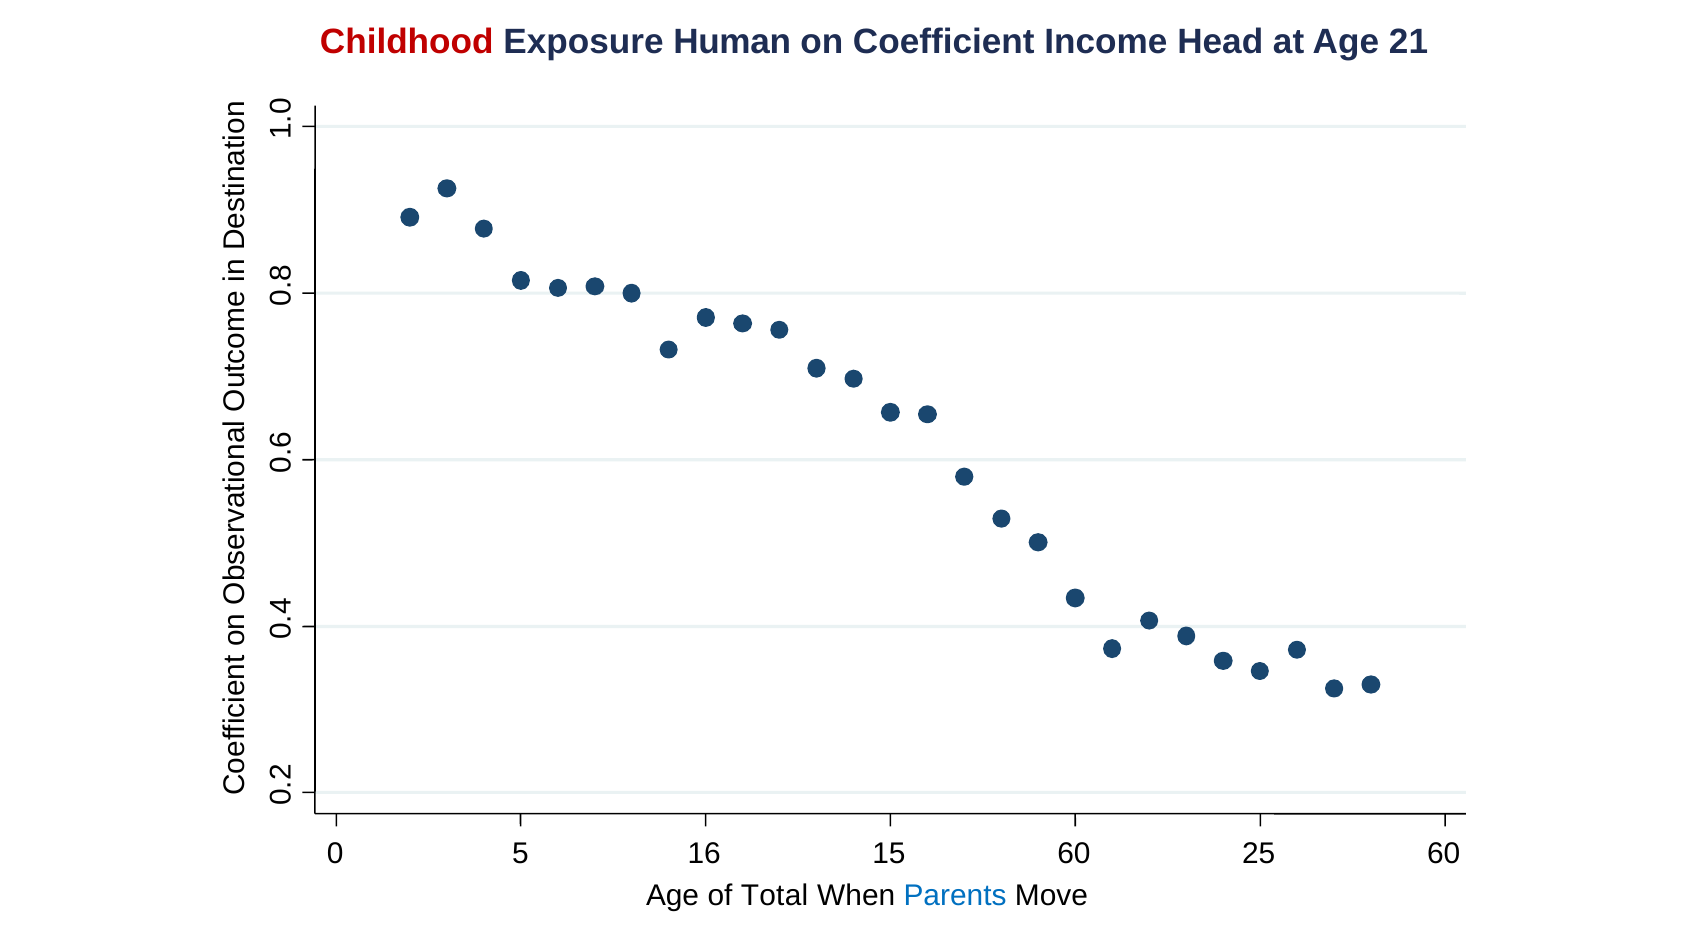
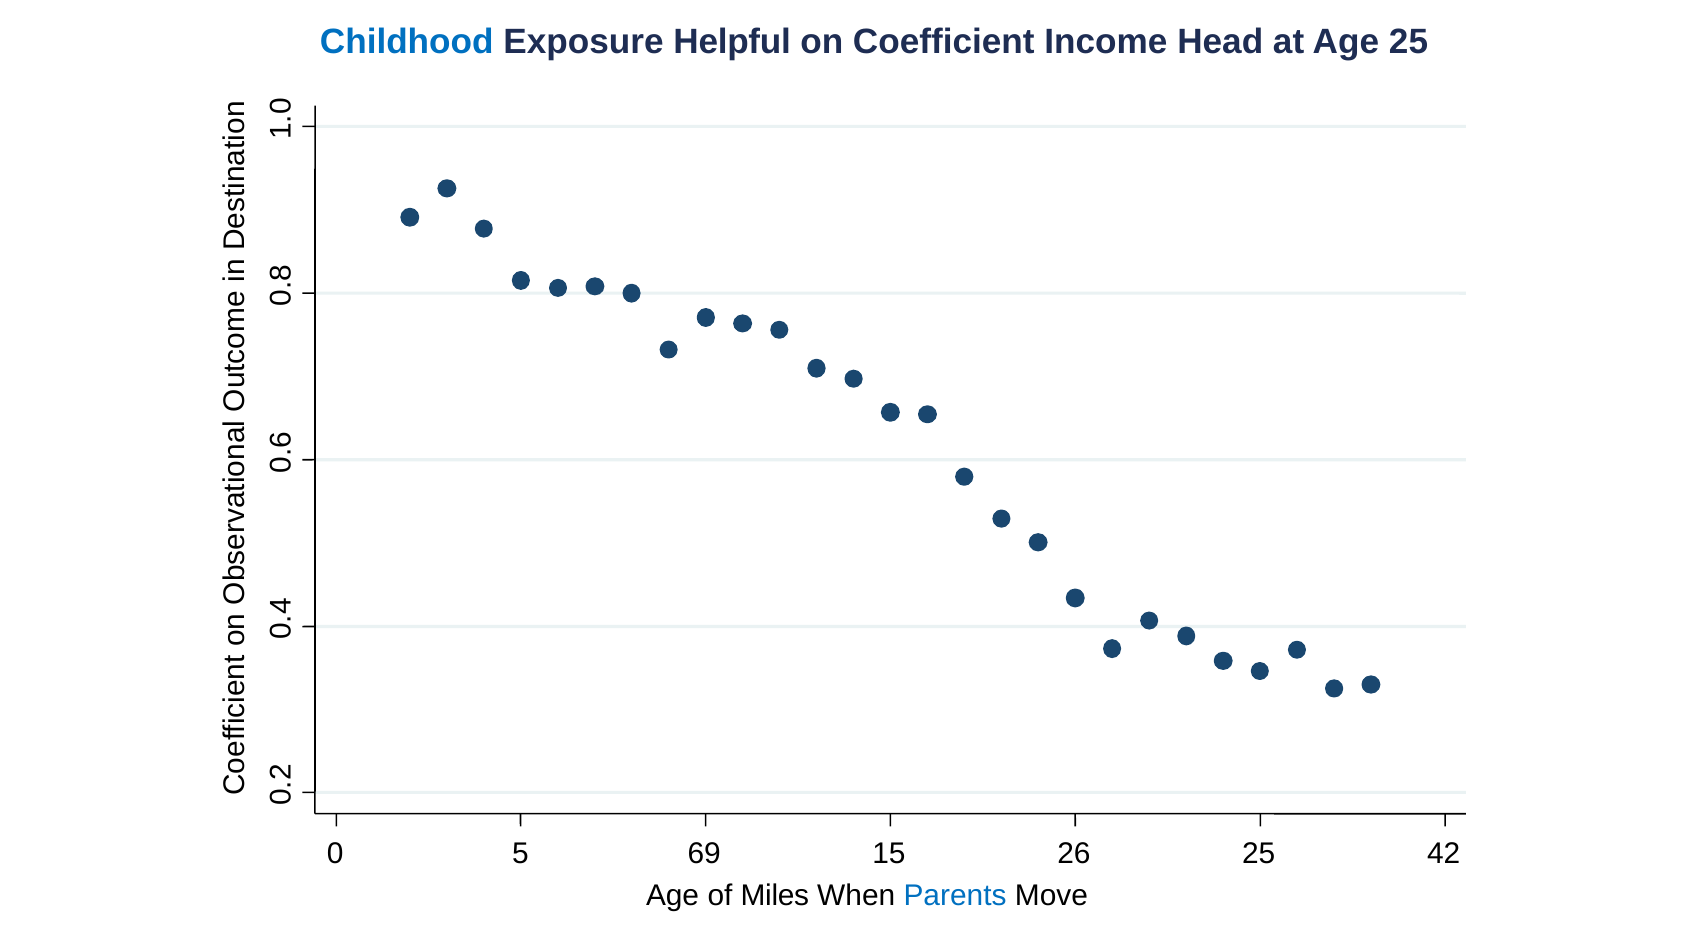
Childhood colour: red -> blue (407, 42)
Human: Human -> Helpful (732, 42)
Age 21: 21 -> 25 (1409, 42)
16: 16 -> 69 (704, 854)
15 60: 60 -> 26 (1074, 854)
25 60: 60 -> 42 (1444, 854)
Total: Total -> Miles (775, 896)
